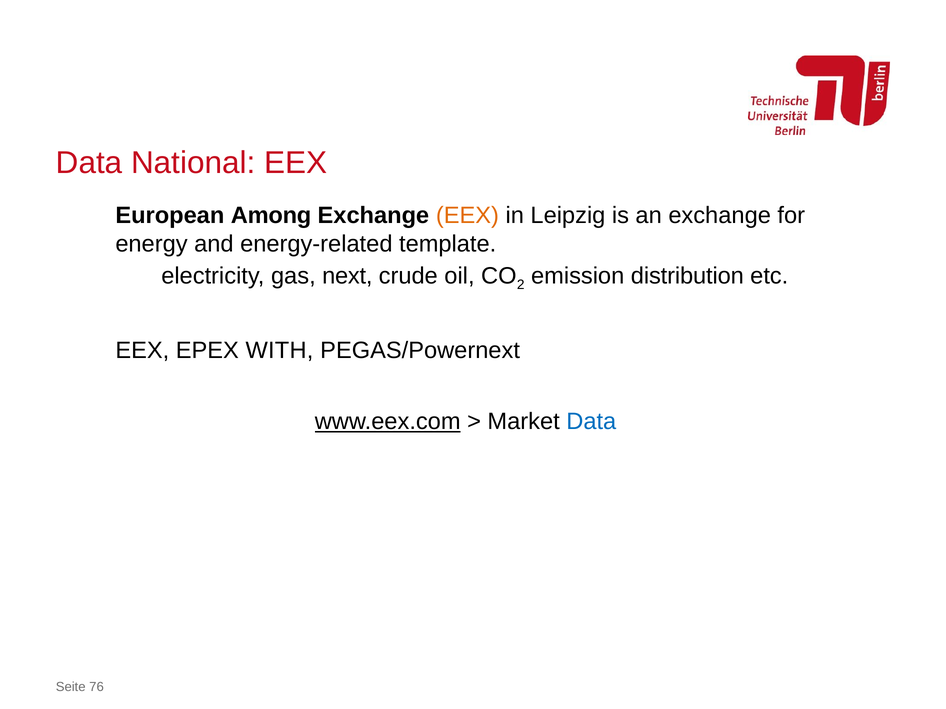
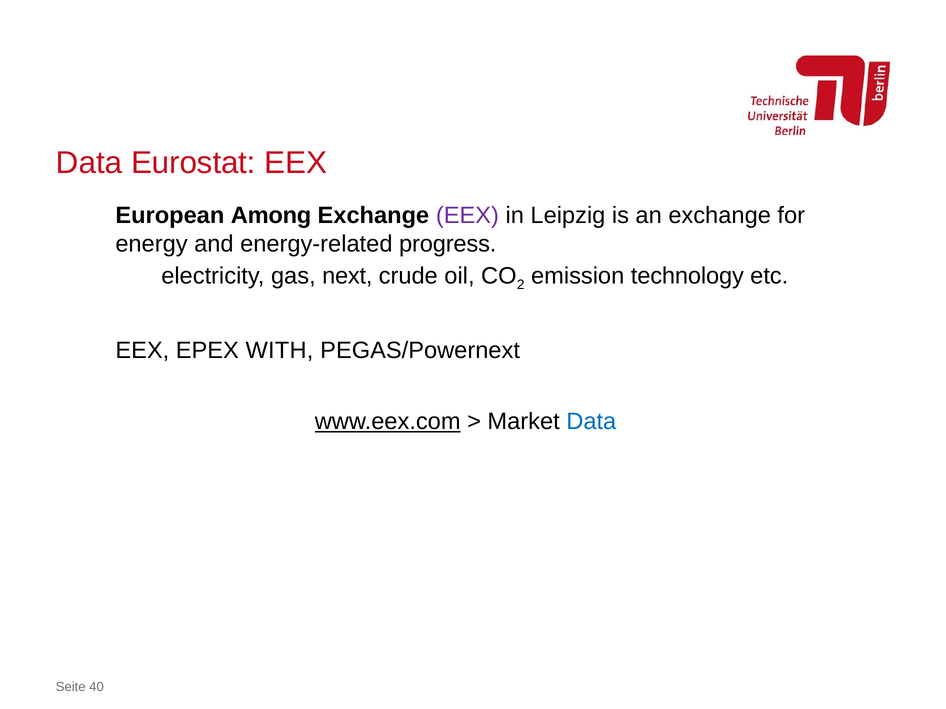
National: National -> Eurostat (193, 163)
EEX colour: orange -> purple (467, 215)
template: template -> progress (448, 244)
distribution: distribution -> technology (687, 276)
76: 76 -> 40 (97, 687)
